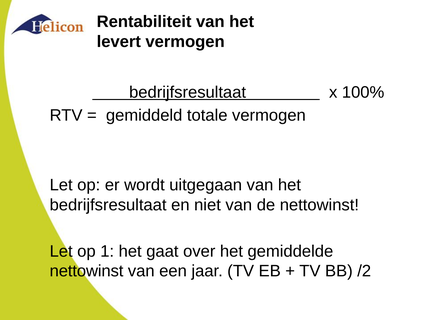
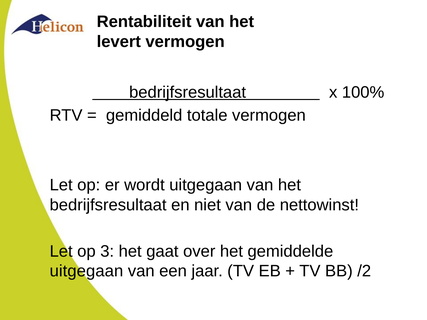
1: 1 -> 3 (107, 252)
nettowinst: nettowinst -> uitgegaan (86, 271)
